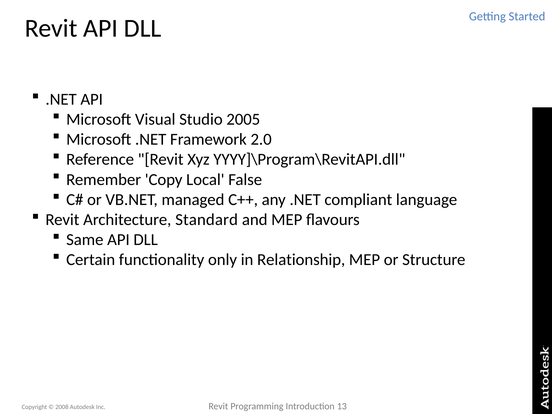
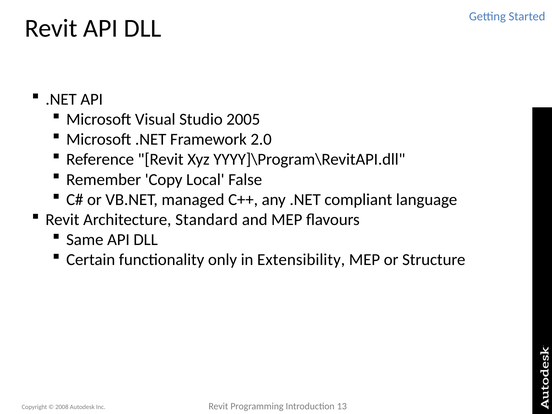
Relationship: Relationship -> Extensibility (301, 260)
